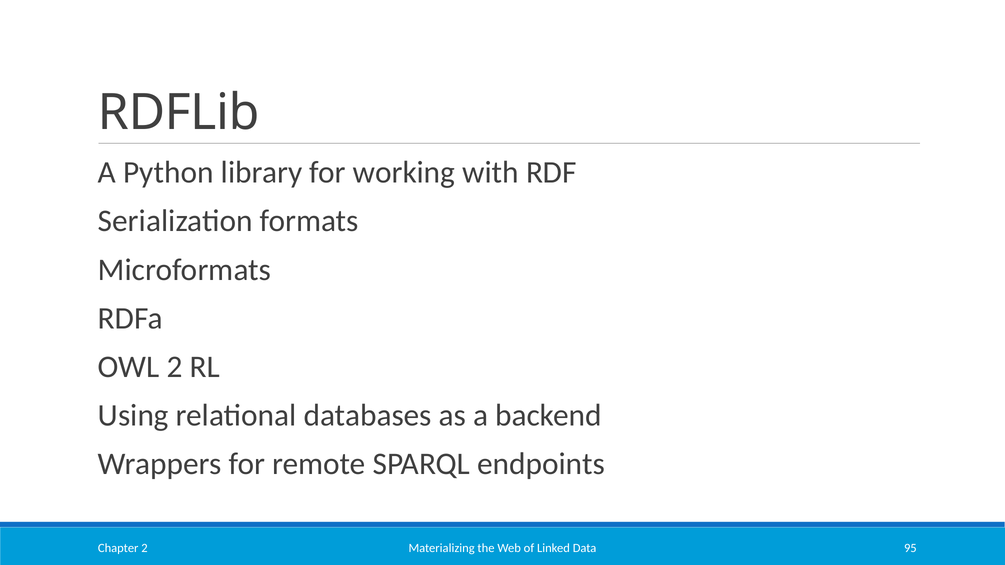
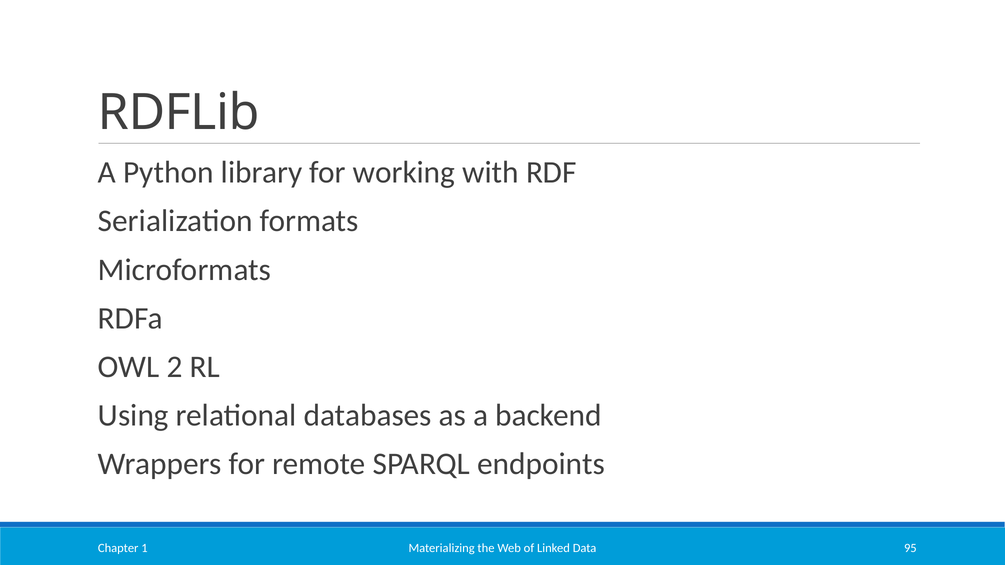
Chapter 2: 2 -> 1 (144, 548)
